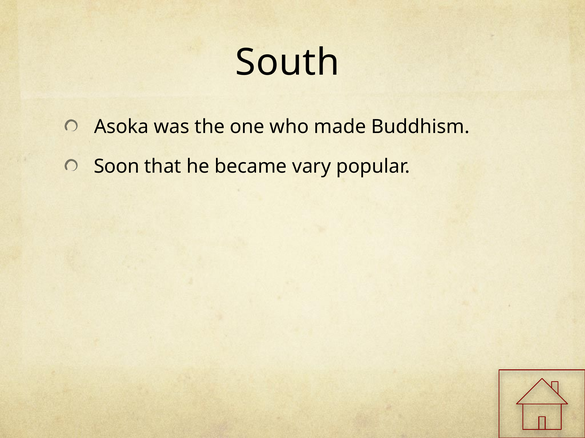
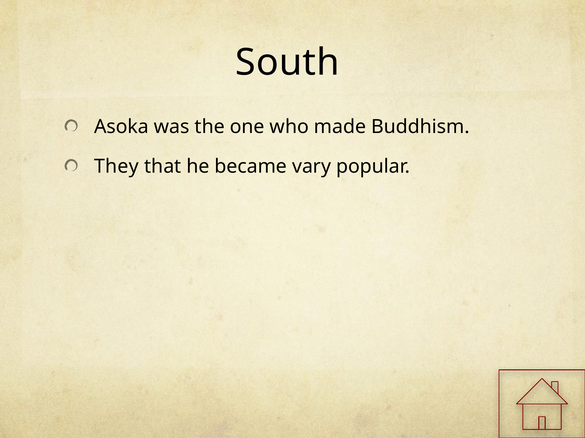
Soon: Soon -> They (117, 167)
